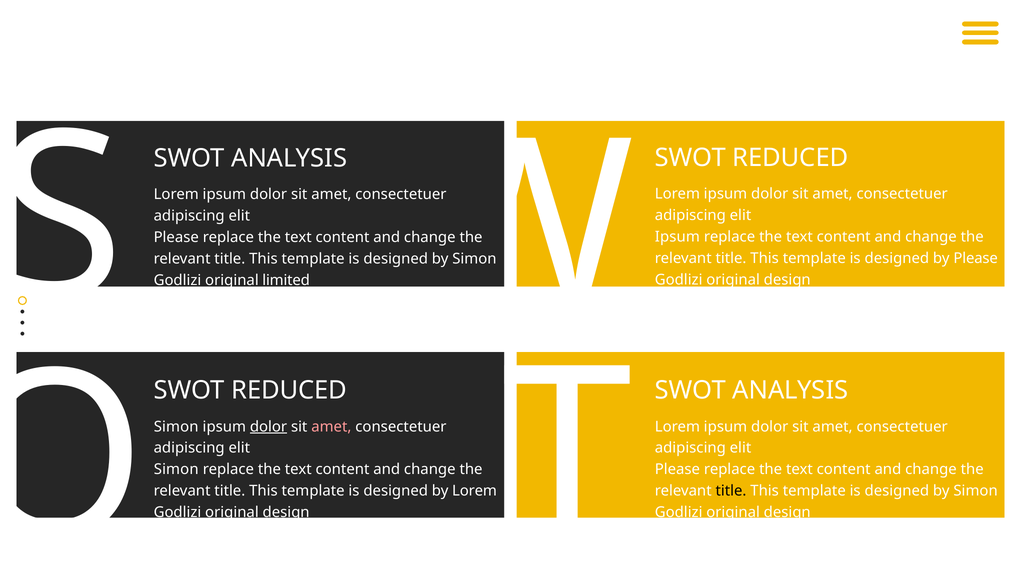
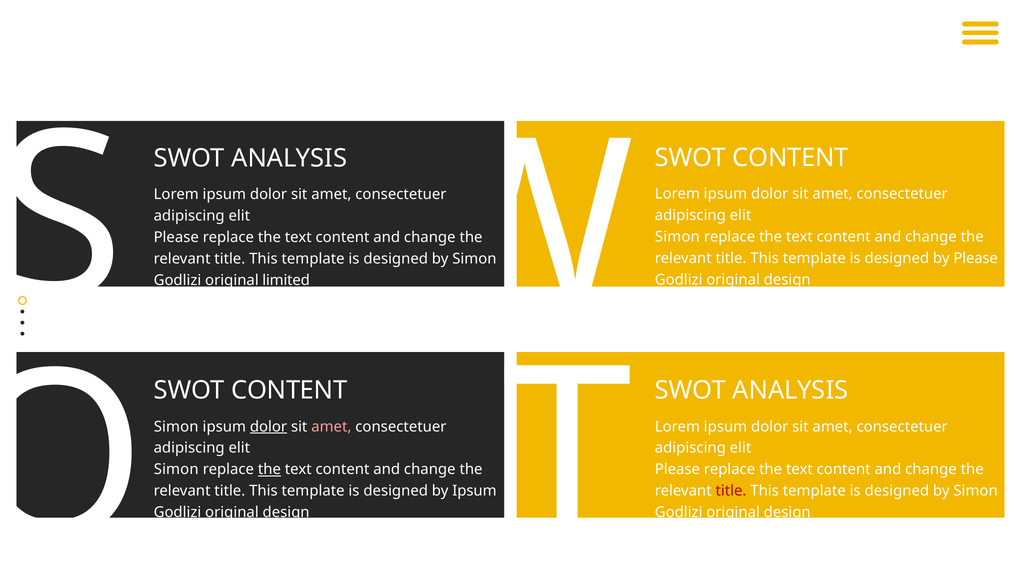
REDUCED: REDUCED -> CONTENT (790, 158)
Ipsum: Ipsum -> Simon (677, 237)
REDUCED: REDUCED -> CONTENT (289, 390)
the underline: none -> present (269, 469)
by Lorem: Lorem -> Ipsum (474, 491)
title colour: black -> red (731, 491)
